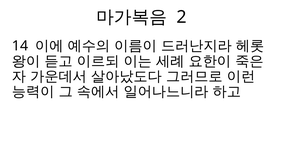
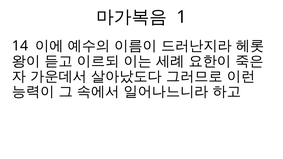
2: 2 -> 1 (182, 17)
